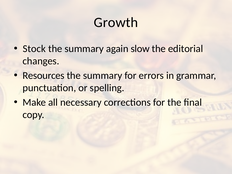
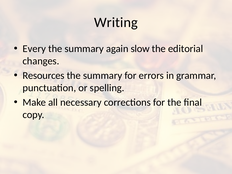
Growth: Growth -> Writing (116, 22)
Stock: Stock -> Every (34, 49)
